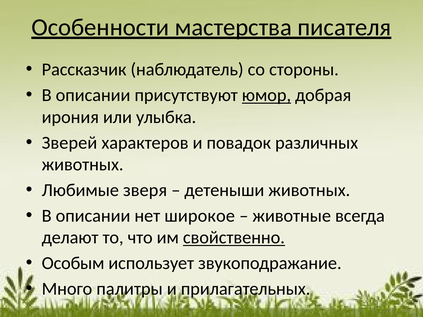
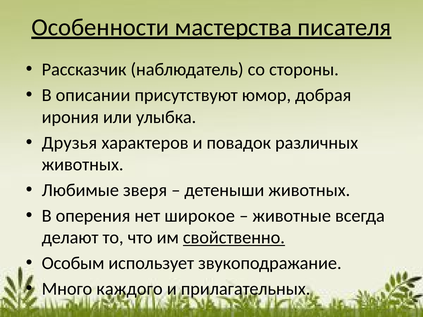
юмор underline: present -> none (266, 95)
Зверей: Зверей -> Друзья (69, 143)
описании: описании -> оперения (93, 216)
палитры: палитры -> каждого (130, 289)
